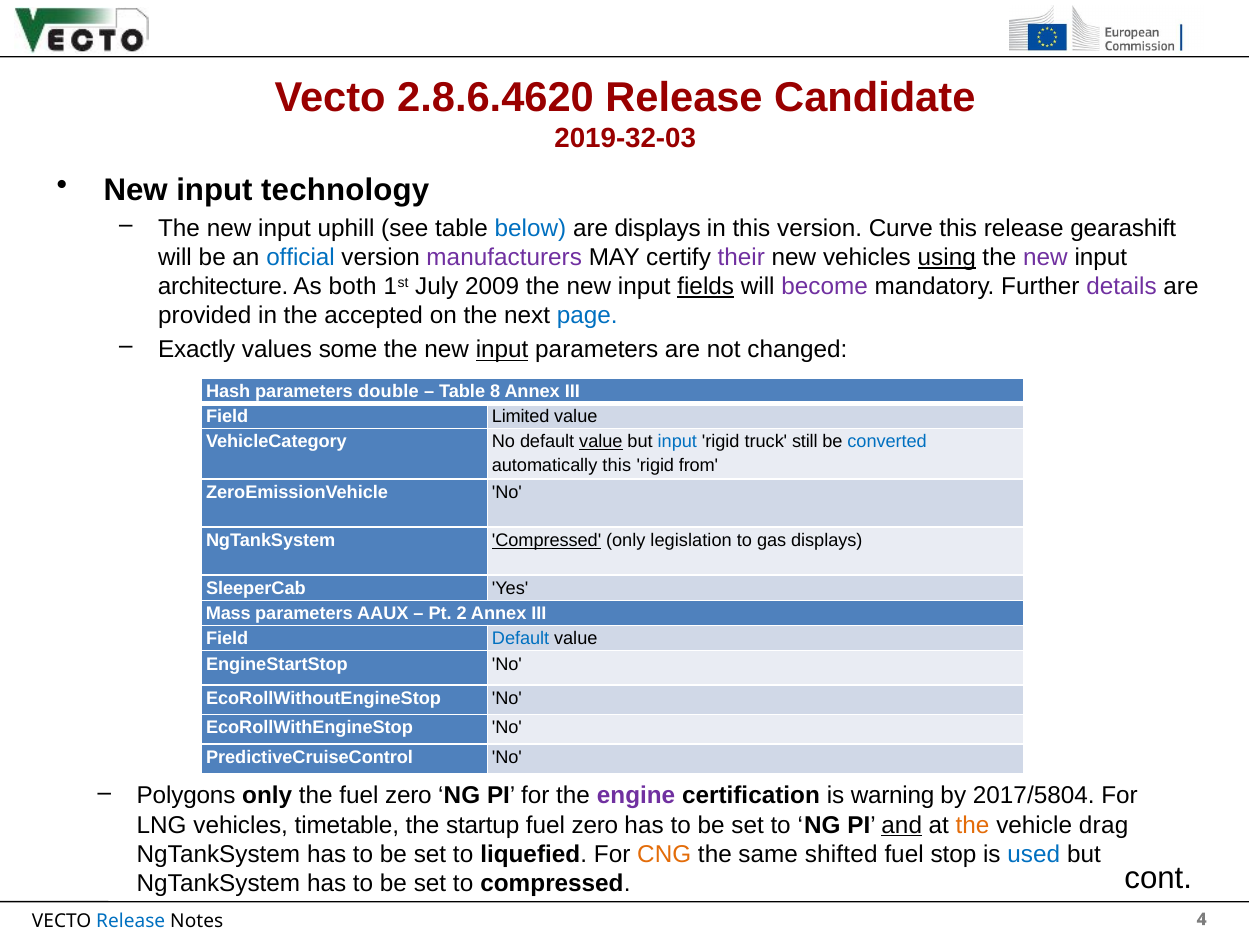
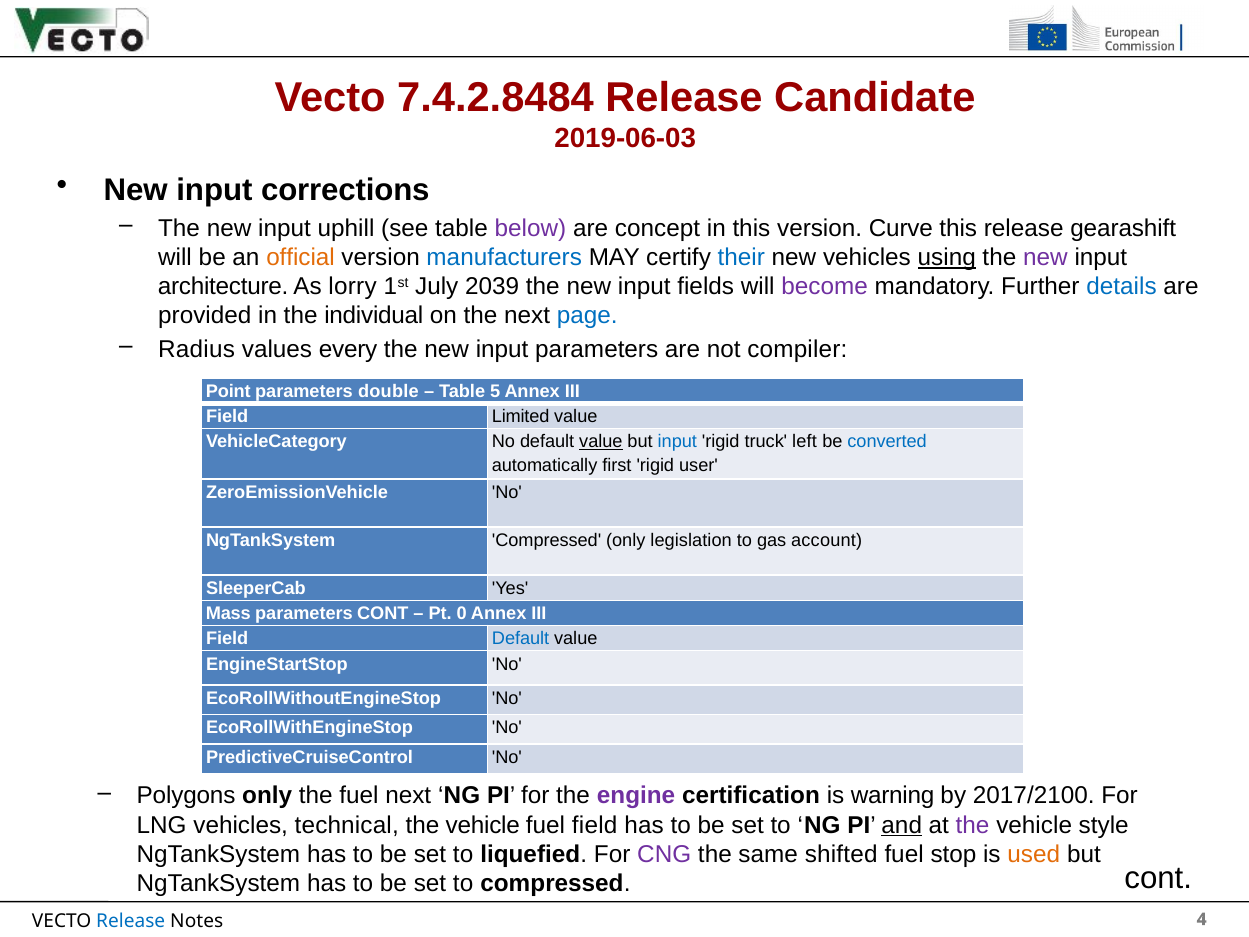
2.8.6.4620: 2.8.6.4620 -> 7.4.2.8484 (496, 98)
2019-32-03: 2019-32-03 -> 2019-06-03 (625, 139)
technology: technology -> corrections (345, 191)
below colour: blue -> purple (531, 228)
are displays: displays -> concept (658, 228)
official colour: blue -> orange (300, 257)
manufacturers colour: purple -> blue (504, 257)
their colour: purple -> blue (741, 257)
both: both -> lorry (353, 287)
2009: 2009 -> 2039 (492, 287)
fields underline: present -> none (706, 287)
details colour: purple -> blue (1122, 287)
accepted: accepted -> individual (374, 316)
Exactly: Exactly -> Radius (197, 350)
some: some -> every (348, 350)
input underline: present -> none (502, 350)
changed: changed -> compiler (797, 350)
Hash: Hash -> Point (228, 392)
8: 8 -> 5 (495, 392)
still: still -> left (805, 442)
automatically this: this -> first (617, 465)
from: from -> user (698, 465)
Compressed underline: present -> none (547, 540)
gas displays: displays -> account (827, 540)
parameters AAUX: AAUX -> CONT (383, 614)
2: 2 -> 0 (462, 614)
the fuel zero: zero -> next (408, 796)
2017/5804: 2017/5804 -> 2017/2100 (1034, 796)
timetable: timetable -> technical (347, 825)
startup: startup -> vehicle (483, 825)
zero: zero -> field (595, 825)
the colour: orange -> purple (973, 825)
drag: drag -> style (1104, 825)
CNG colour: orange -> purple (664, 854)
used colour: blue -> orange (1034, 854)
